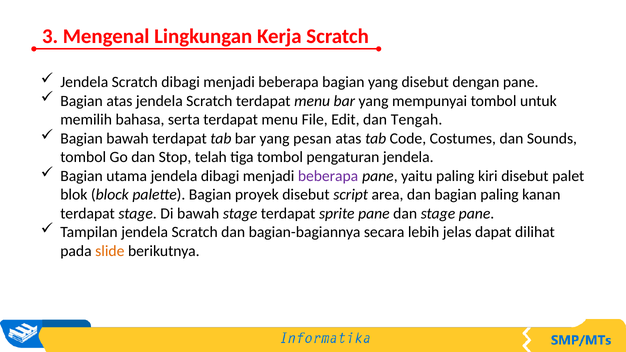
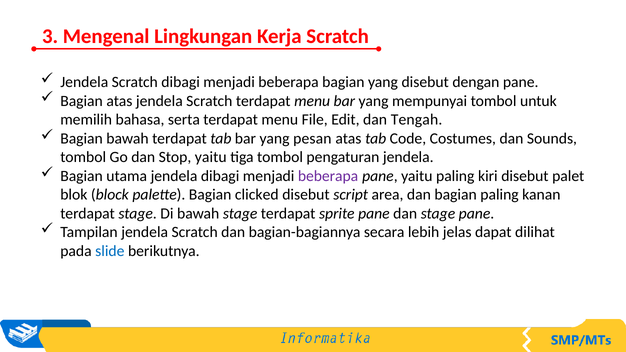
Stop telah: telah -> yaitu (211, 157)
proyek: proyek -> clicked (257, 195)
slide colour: orange -> blue (110, 251)
